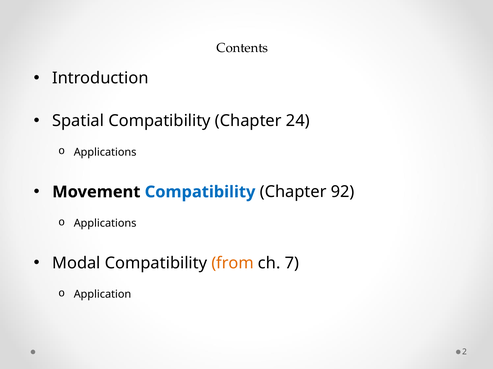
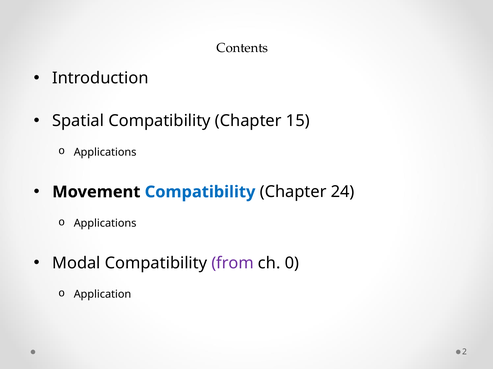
24: 24 -> 15 (298, 121)
92: 92 -> 24 (343, 192)
from colour: orange -> purple (233, 263)
7: 7 -> 0 (292, 263)
